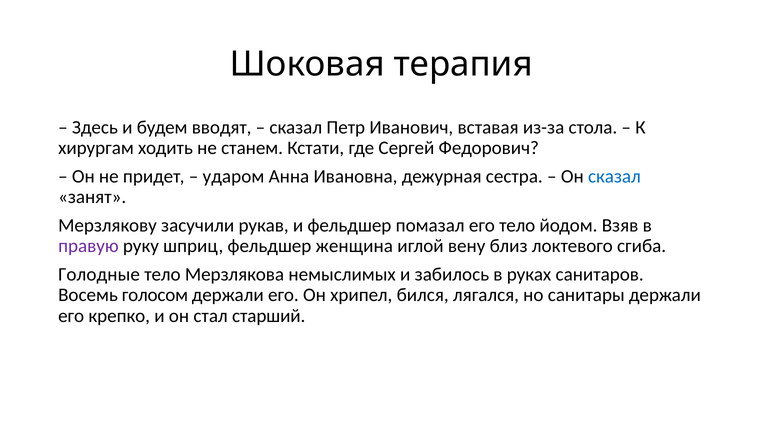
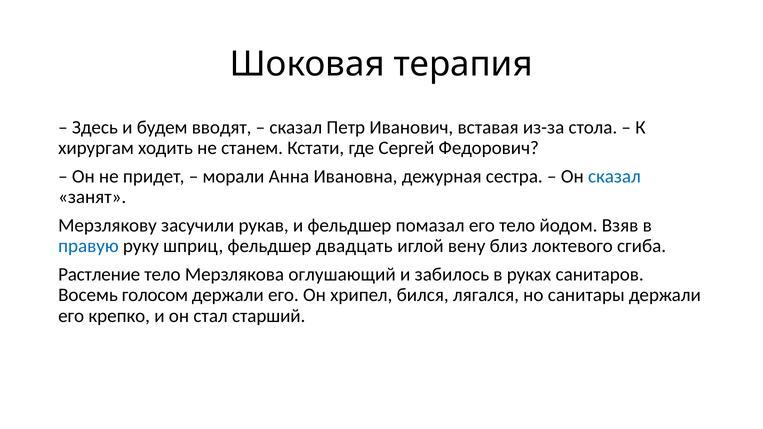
ударом: ударом -> морали (234, 176)
правую colour: purple -> blue (88, 246)
женщина: женщина -> двадцать (354, 246)
Голодные: Голодные -> Растление (99, 275)
немыслимых: немыслимых -> оглушающий (342, 275)
